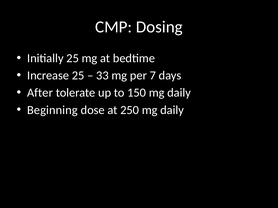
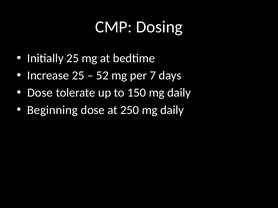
33: 33 -> 52 (102, 76)
After: After -> Dose (40, 93)
